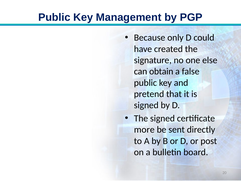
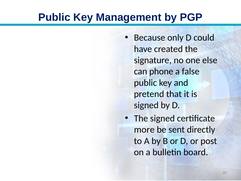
obtain: obtain -> phone (161, 71)
